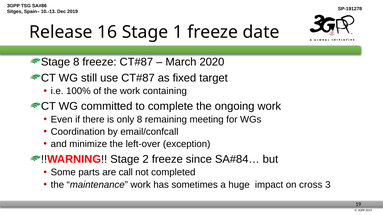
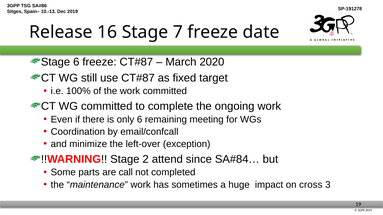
1: 1 -> 7 (178, 32)
Stage 8: 8 -> 6 (76, 62)
work containing: containing -> committed (165, 91)
only 8: 8 -> 6 (140, 120)
2 freeze: freeze -> attend (167, 159)
